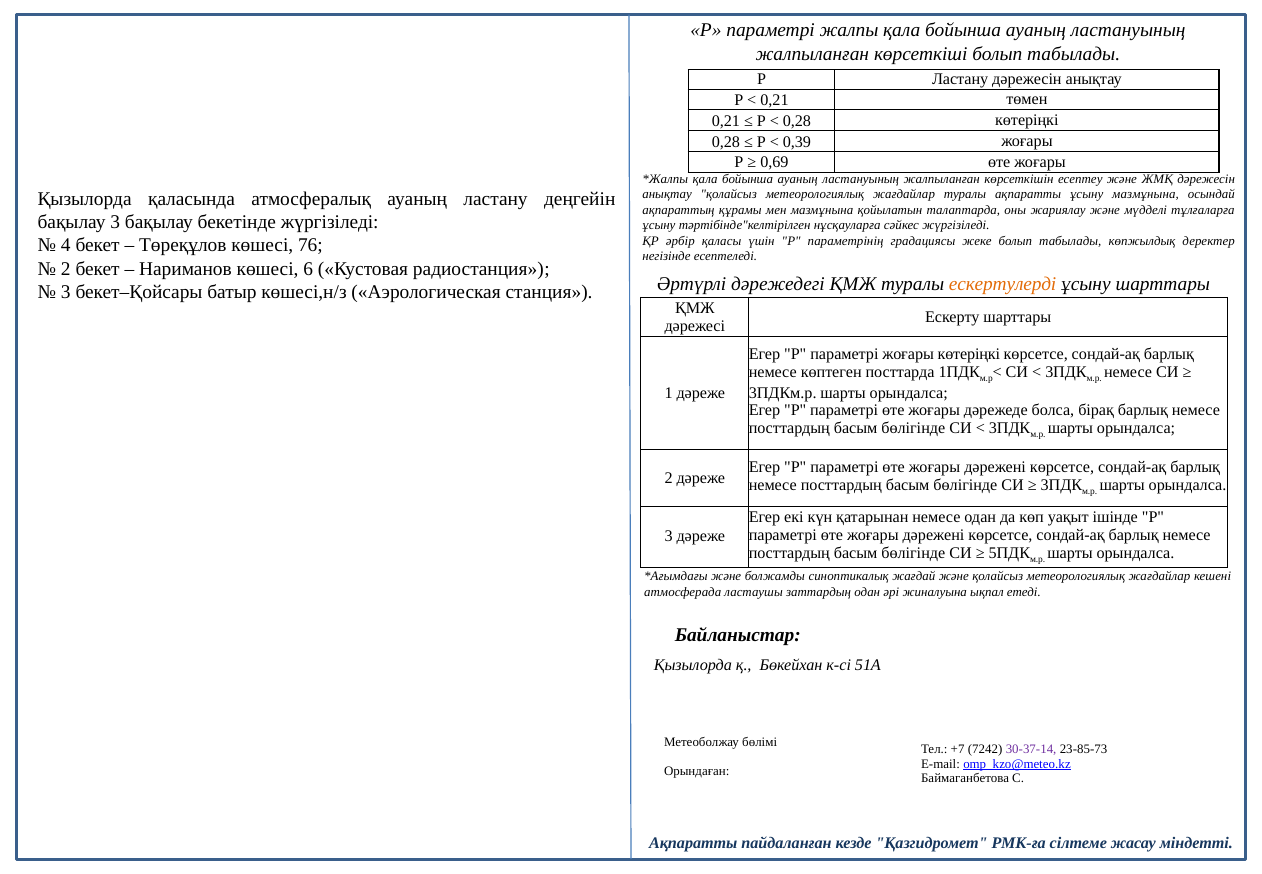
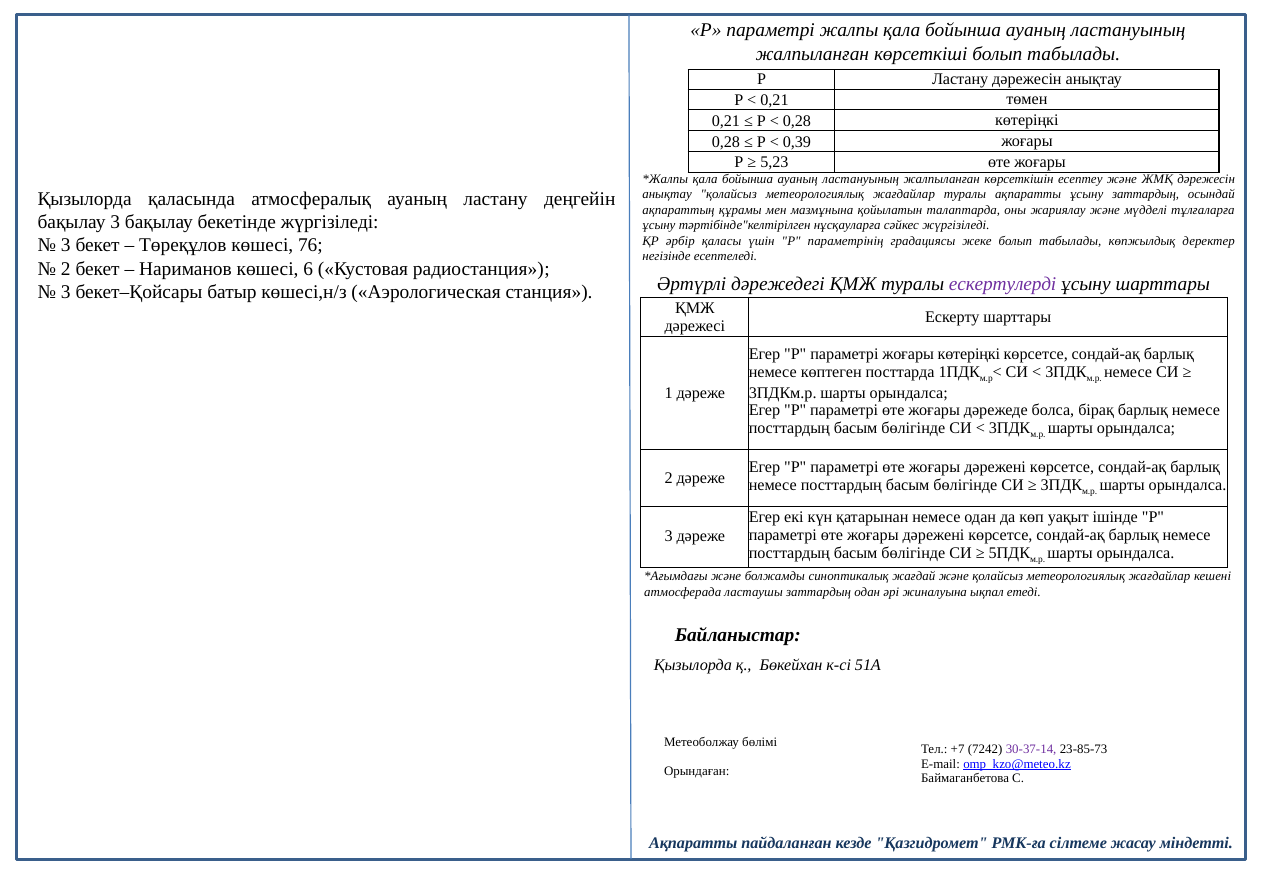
0,69: 0,69 -> 5,23 (774, 163)
ұсыну мазмұнына: мазмұнына -> заттардың (1146, 194)
4: 4 -> 3 (66, 245)
ескертулерді colour: orange -> purple (1003, 284)
